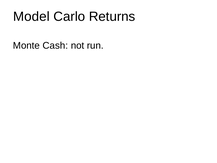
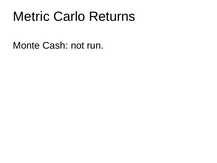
Model: Model -> Metric (31, 16)
